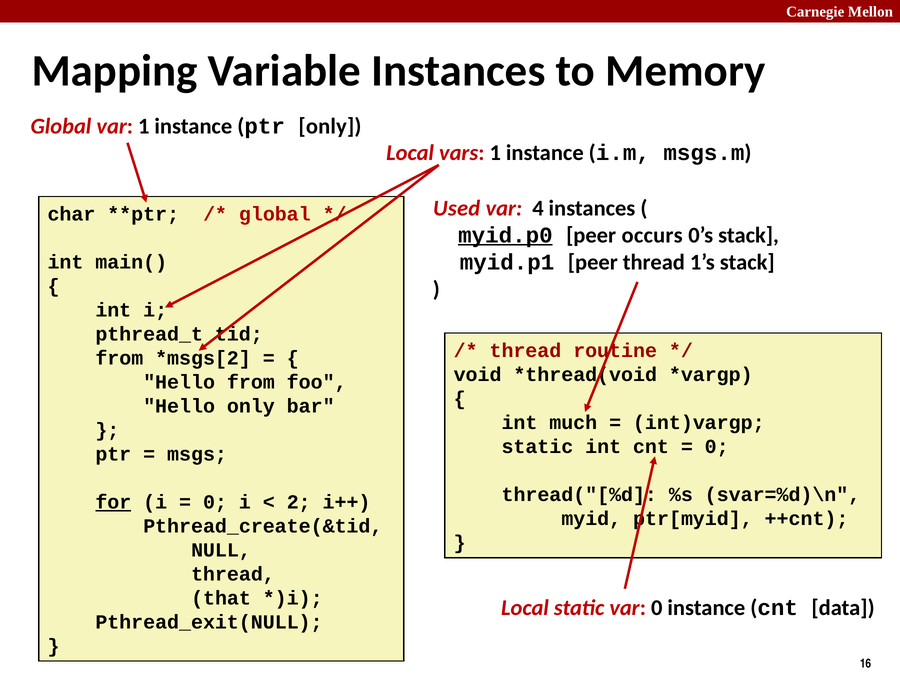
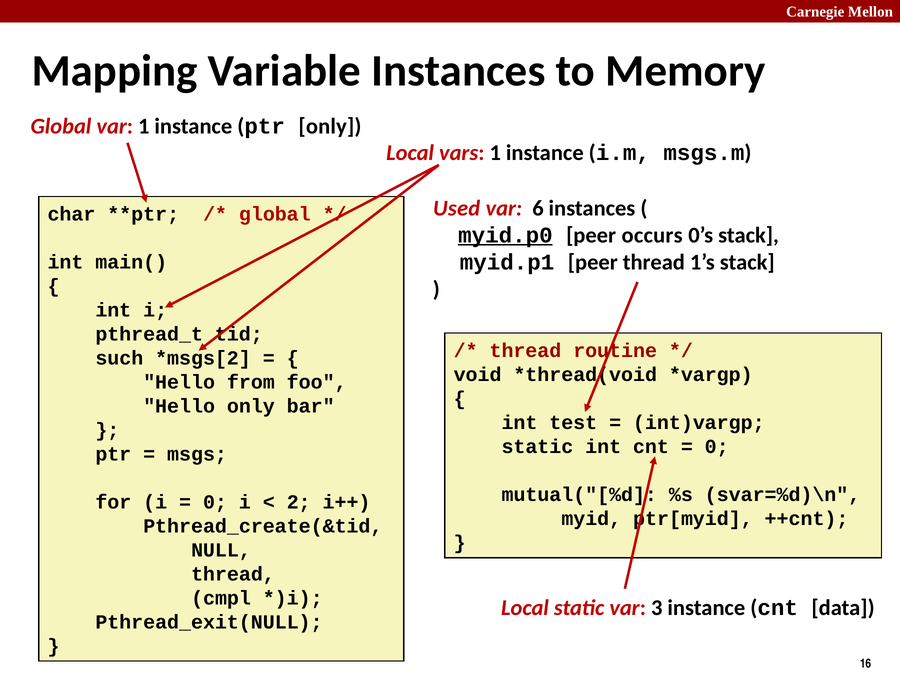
4: 4 -> 6 (538, 208)
from: from -> such (119, 358)
much: much -> test (573, 423)
thread("[%d: thread("[%d -> mutual("[%d (579, 495)
for underline: present -> none (113, 502)
that: that -> cmpl (221, 598)
var 0: 0 -> 3 (657, 608)
